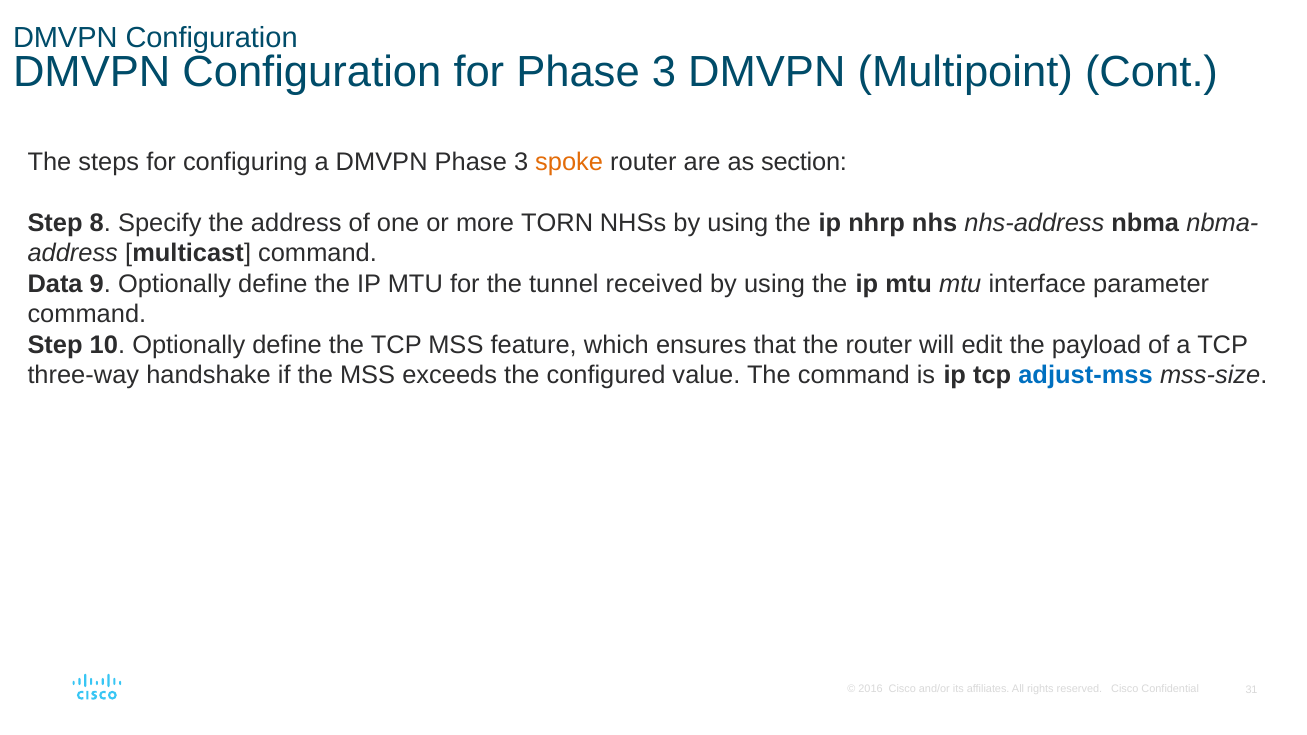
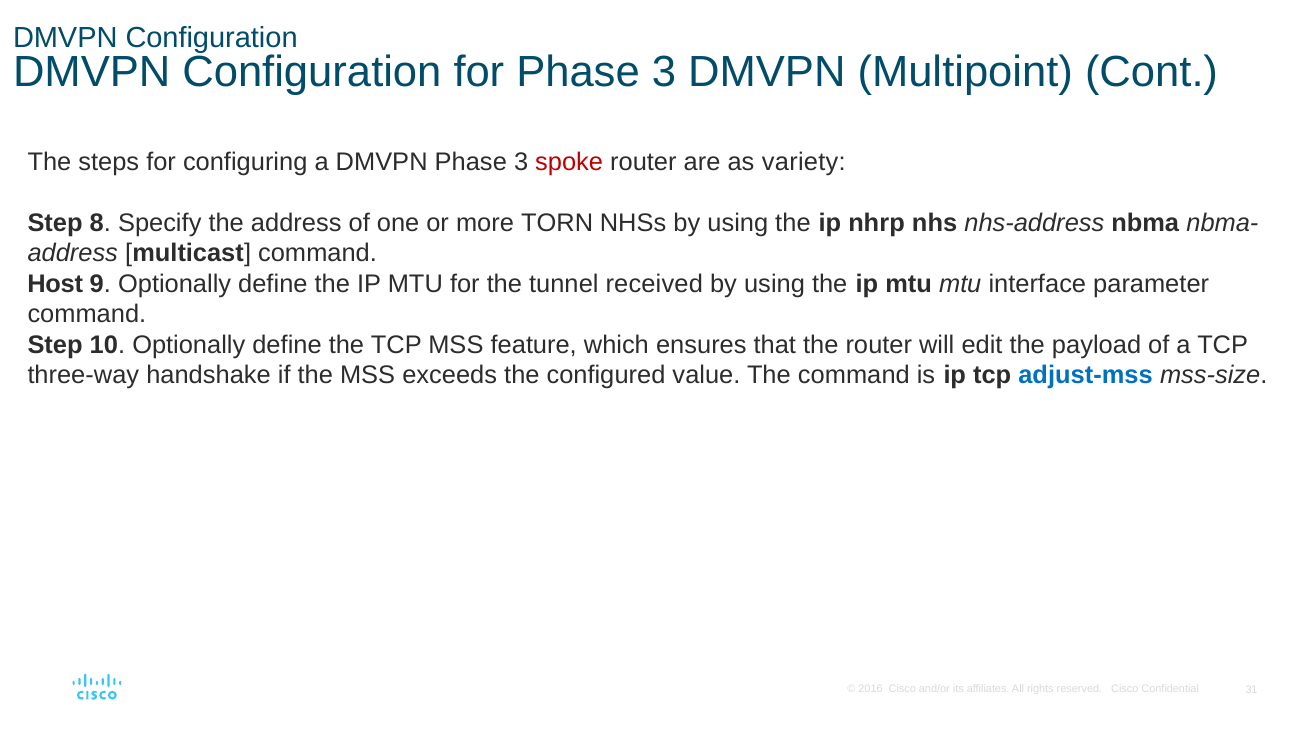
spoke colour: orange -> red (569, 162)
section: section -> variety (804, 162)
Data: Data -> Host (55, 284)
